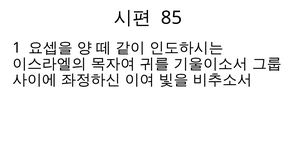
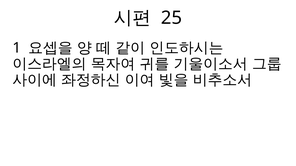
85: 85 -> 25 (171, 18)
